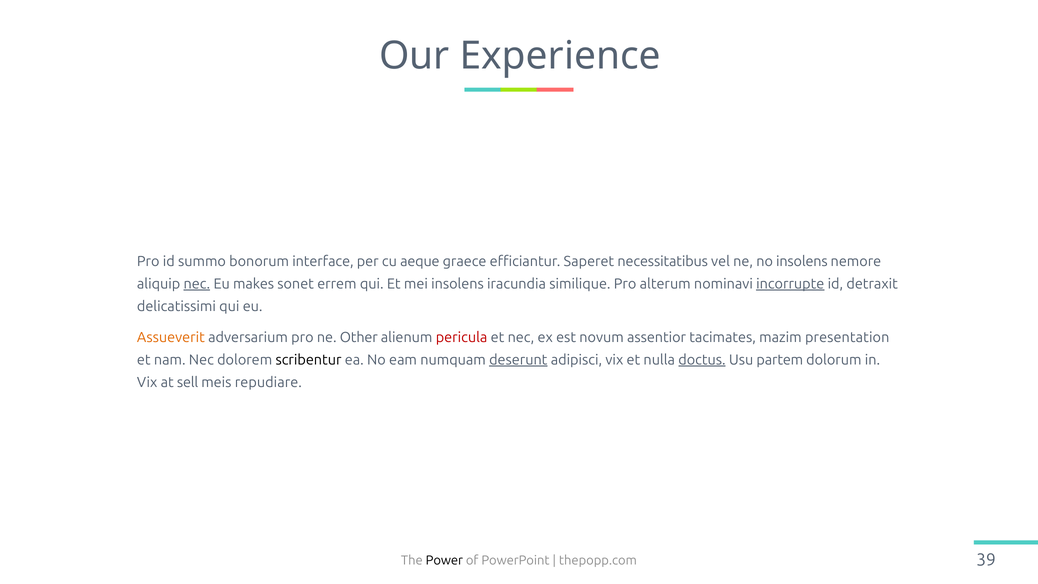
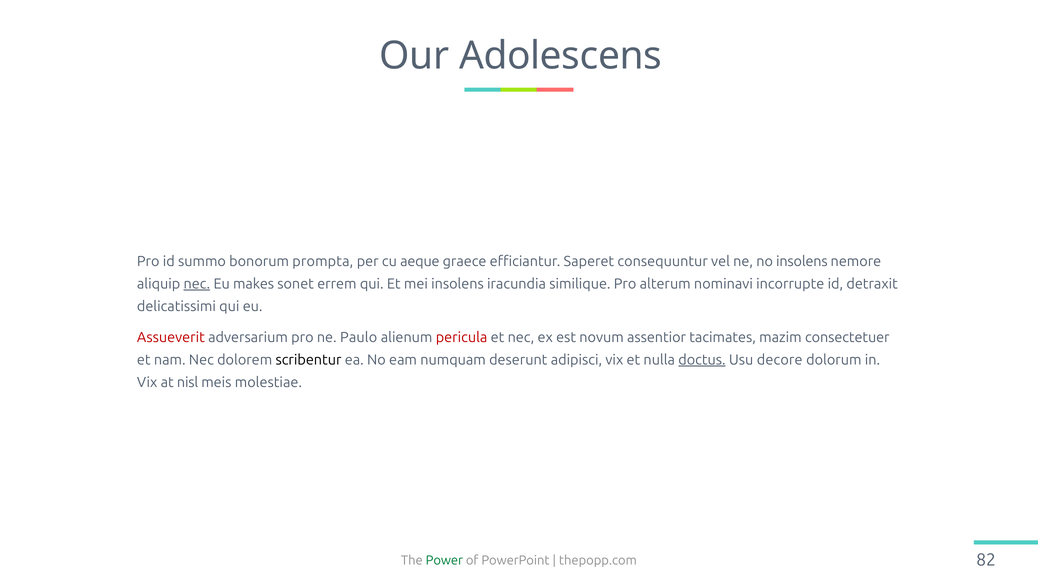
Experience: Experience -> Adolescens (560, 56)
interface: interface -> prompta (323, 261)
necessitatibus: necessitatibus -> consequuntur (663, 261)
incorrupte underline: present -> none (790, 284)
Assueverit colour: orange -> red (171, 337)
Other: Other -> Paulo (359, 337)
presentation: presentation -> consectetuer (847, 337)
deserunt underline: present -> none (518, 360)
partem: partem -> decore (780, 360)
sell: sell -> nisl (188, 382)
repudiare: repudiare -> molestiae (268, 382)
Power colour: black -> green (444, 560)
39: 39 -> 82 (986, 560)
